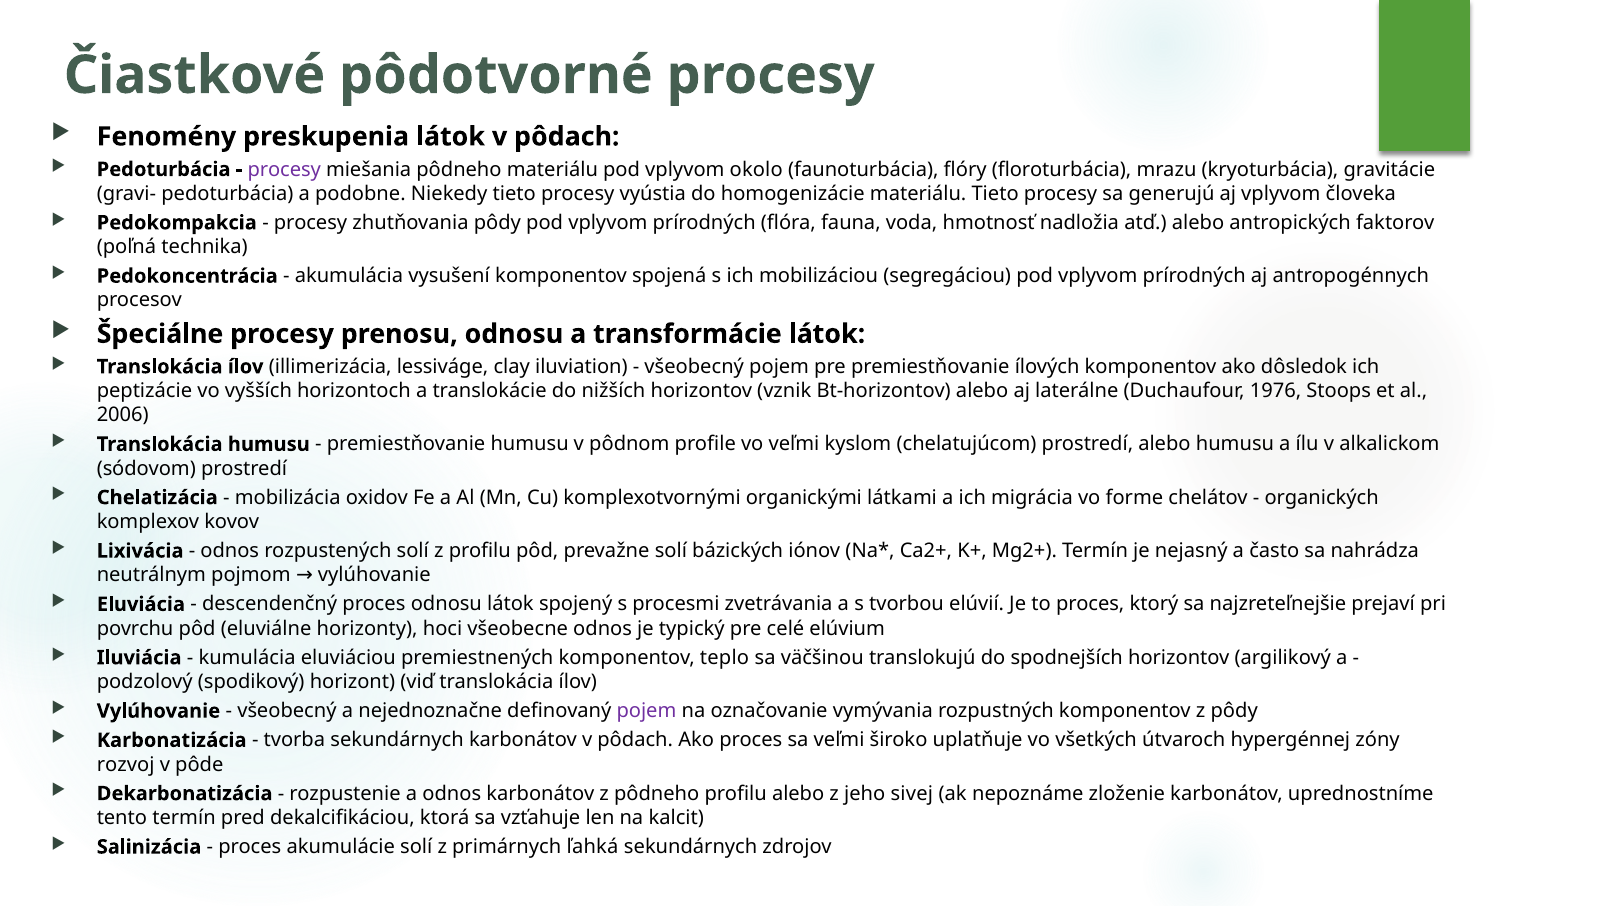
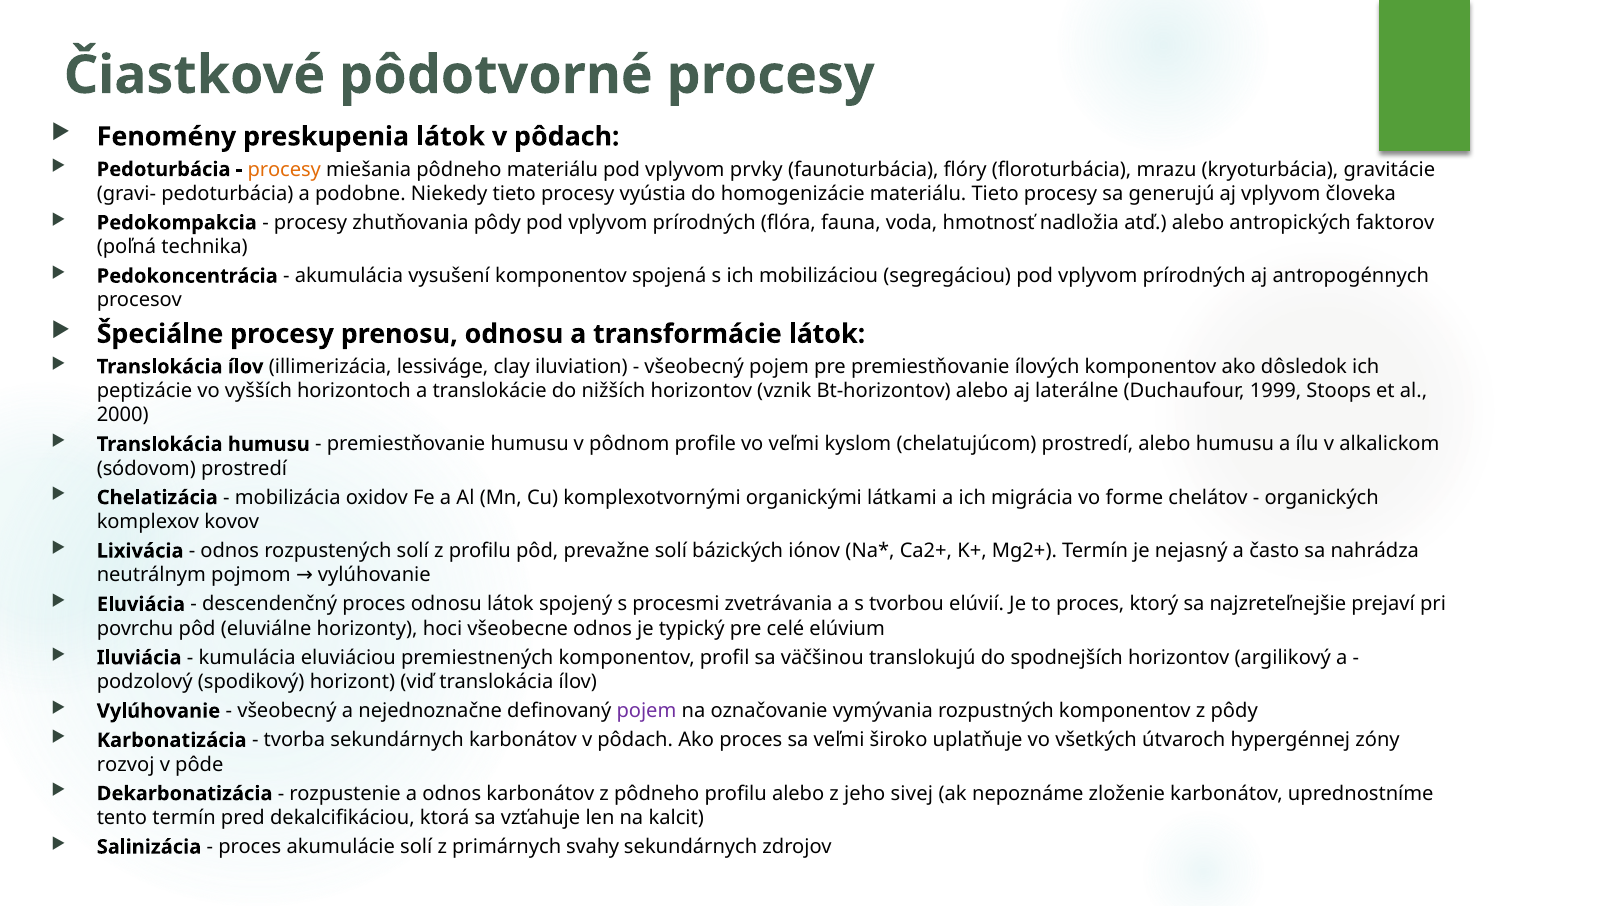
procesy colour: purple -> orange (284, 169)
okolo: okolo -> prvky (756, 169)
1976: 1976 -> 1999 (1275, 391)
2006: 2006 -> 2000 (123, 415)
teplo: teplo -> profil (725, 658)
ľahká: ľahká -> svahy (593, 847)
